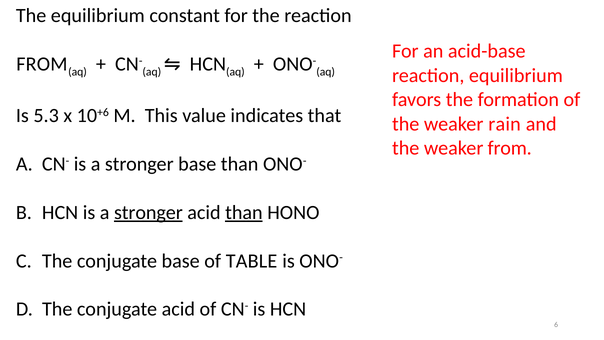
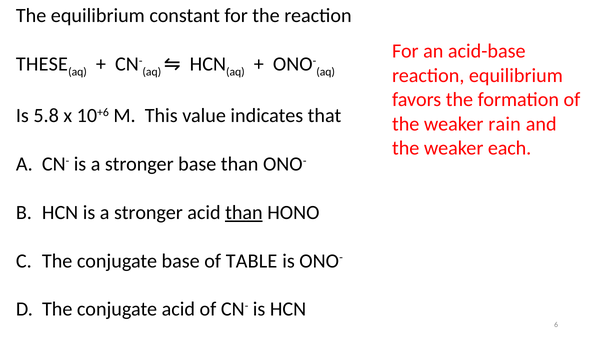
FROM: FROM -> THESE (42, 64)
5.3: 5.3 -> 5.8 (46, 116)
weaker from: from -> each (510, 148)
stronger underline: present -> none (148, 212)
